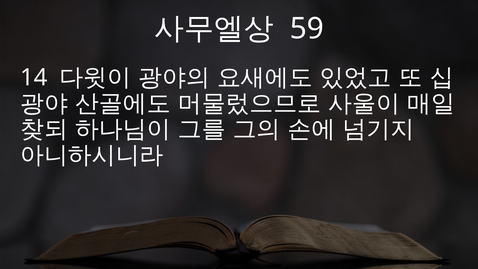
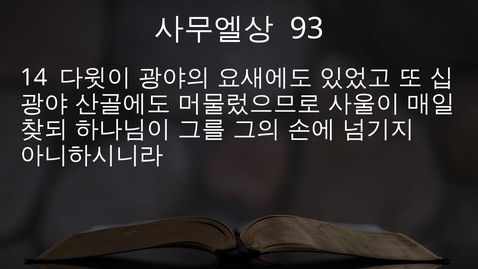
59: 59 -> 93 (307, 29)
